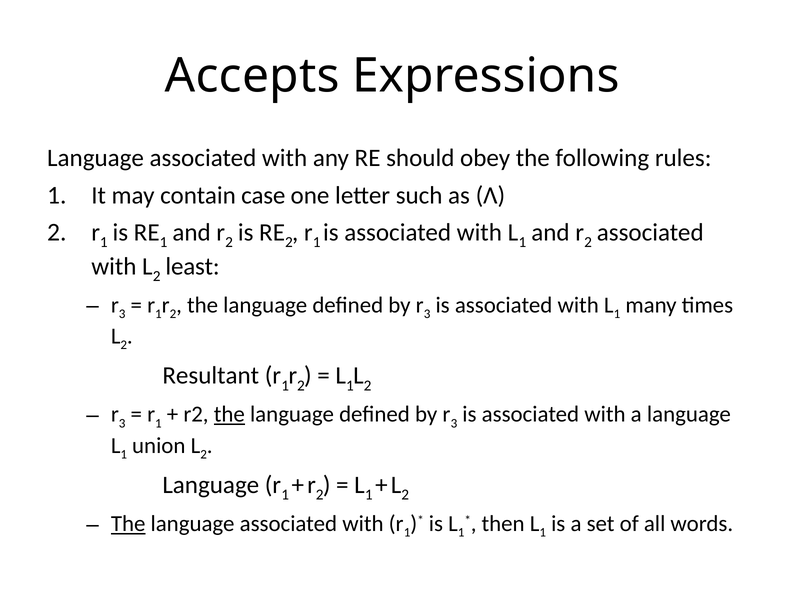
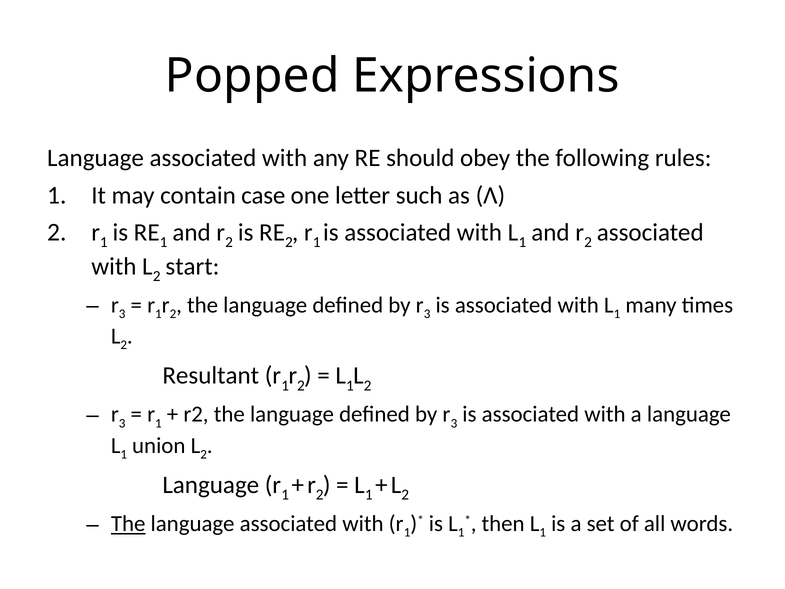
Accepts: Accepts -> Popped (252, 76)
least: least -> start (192, 266)
the underline: present -> none (229, 414)
